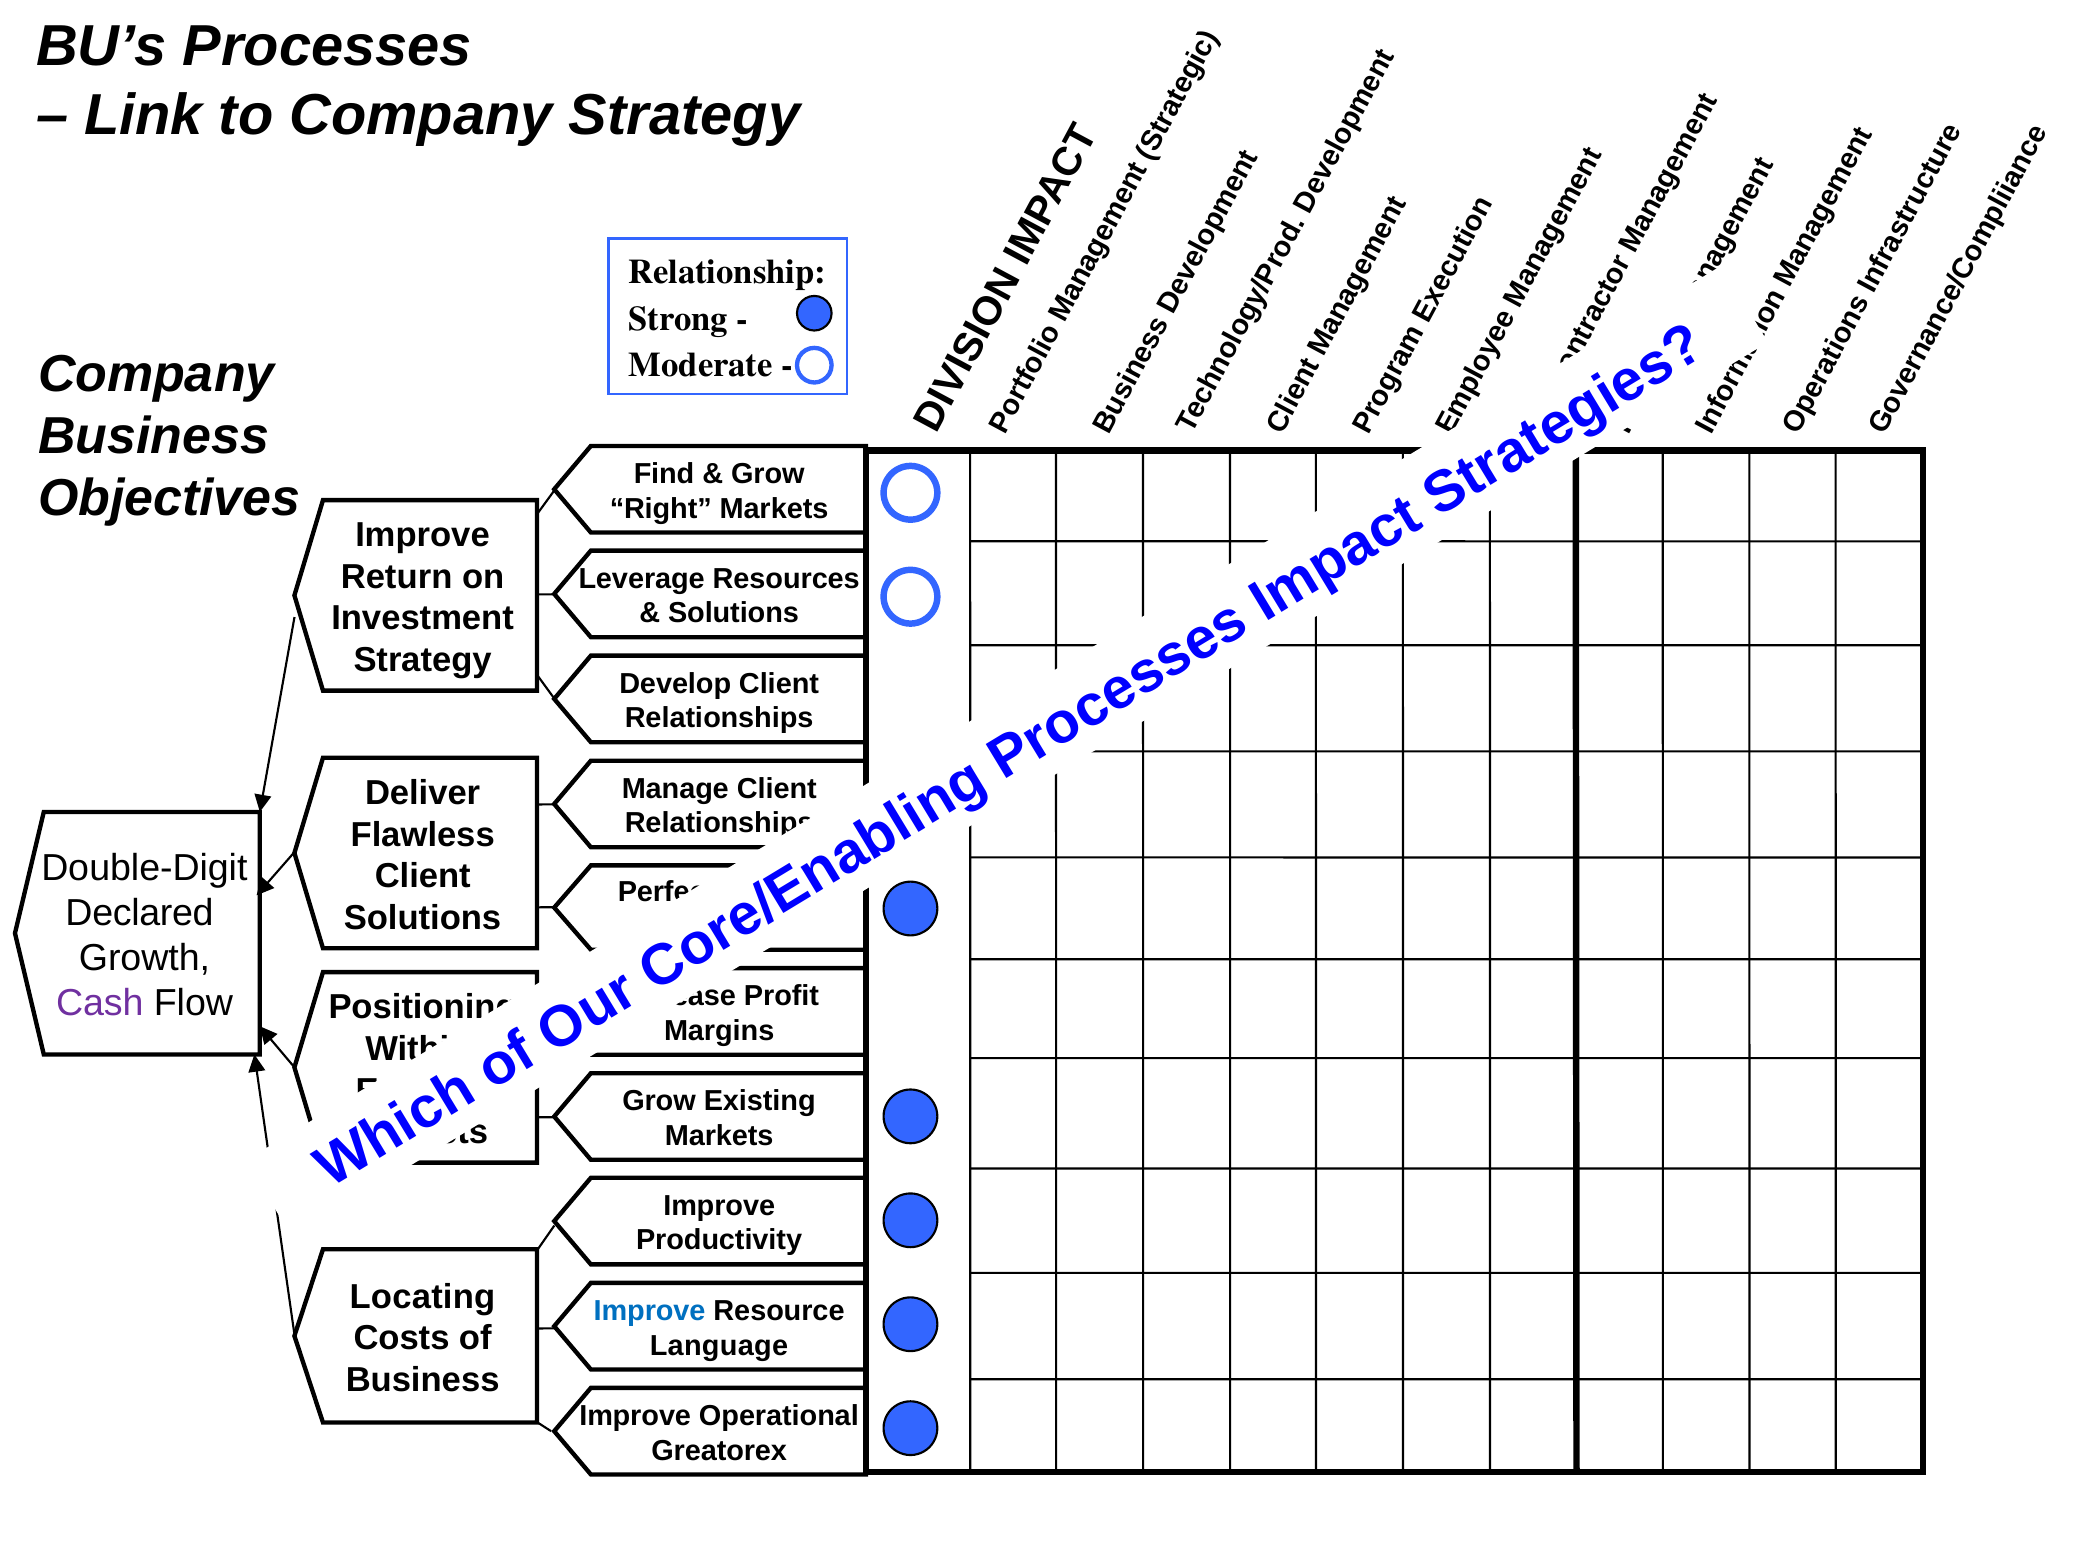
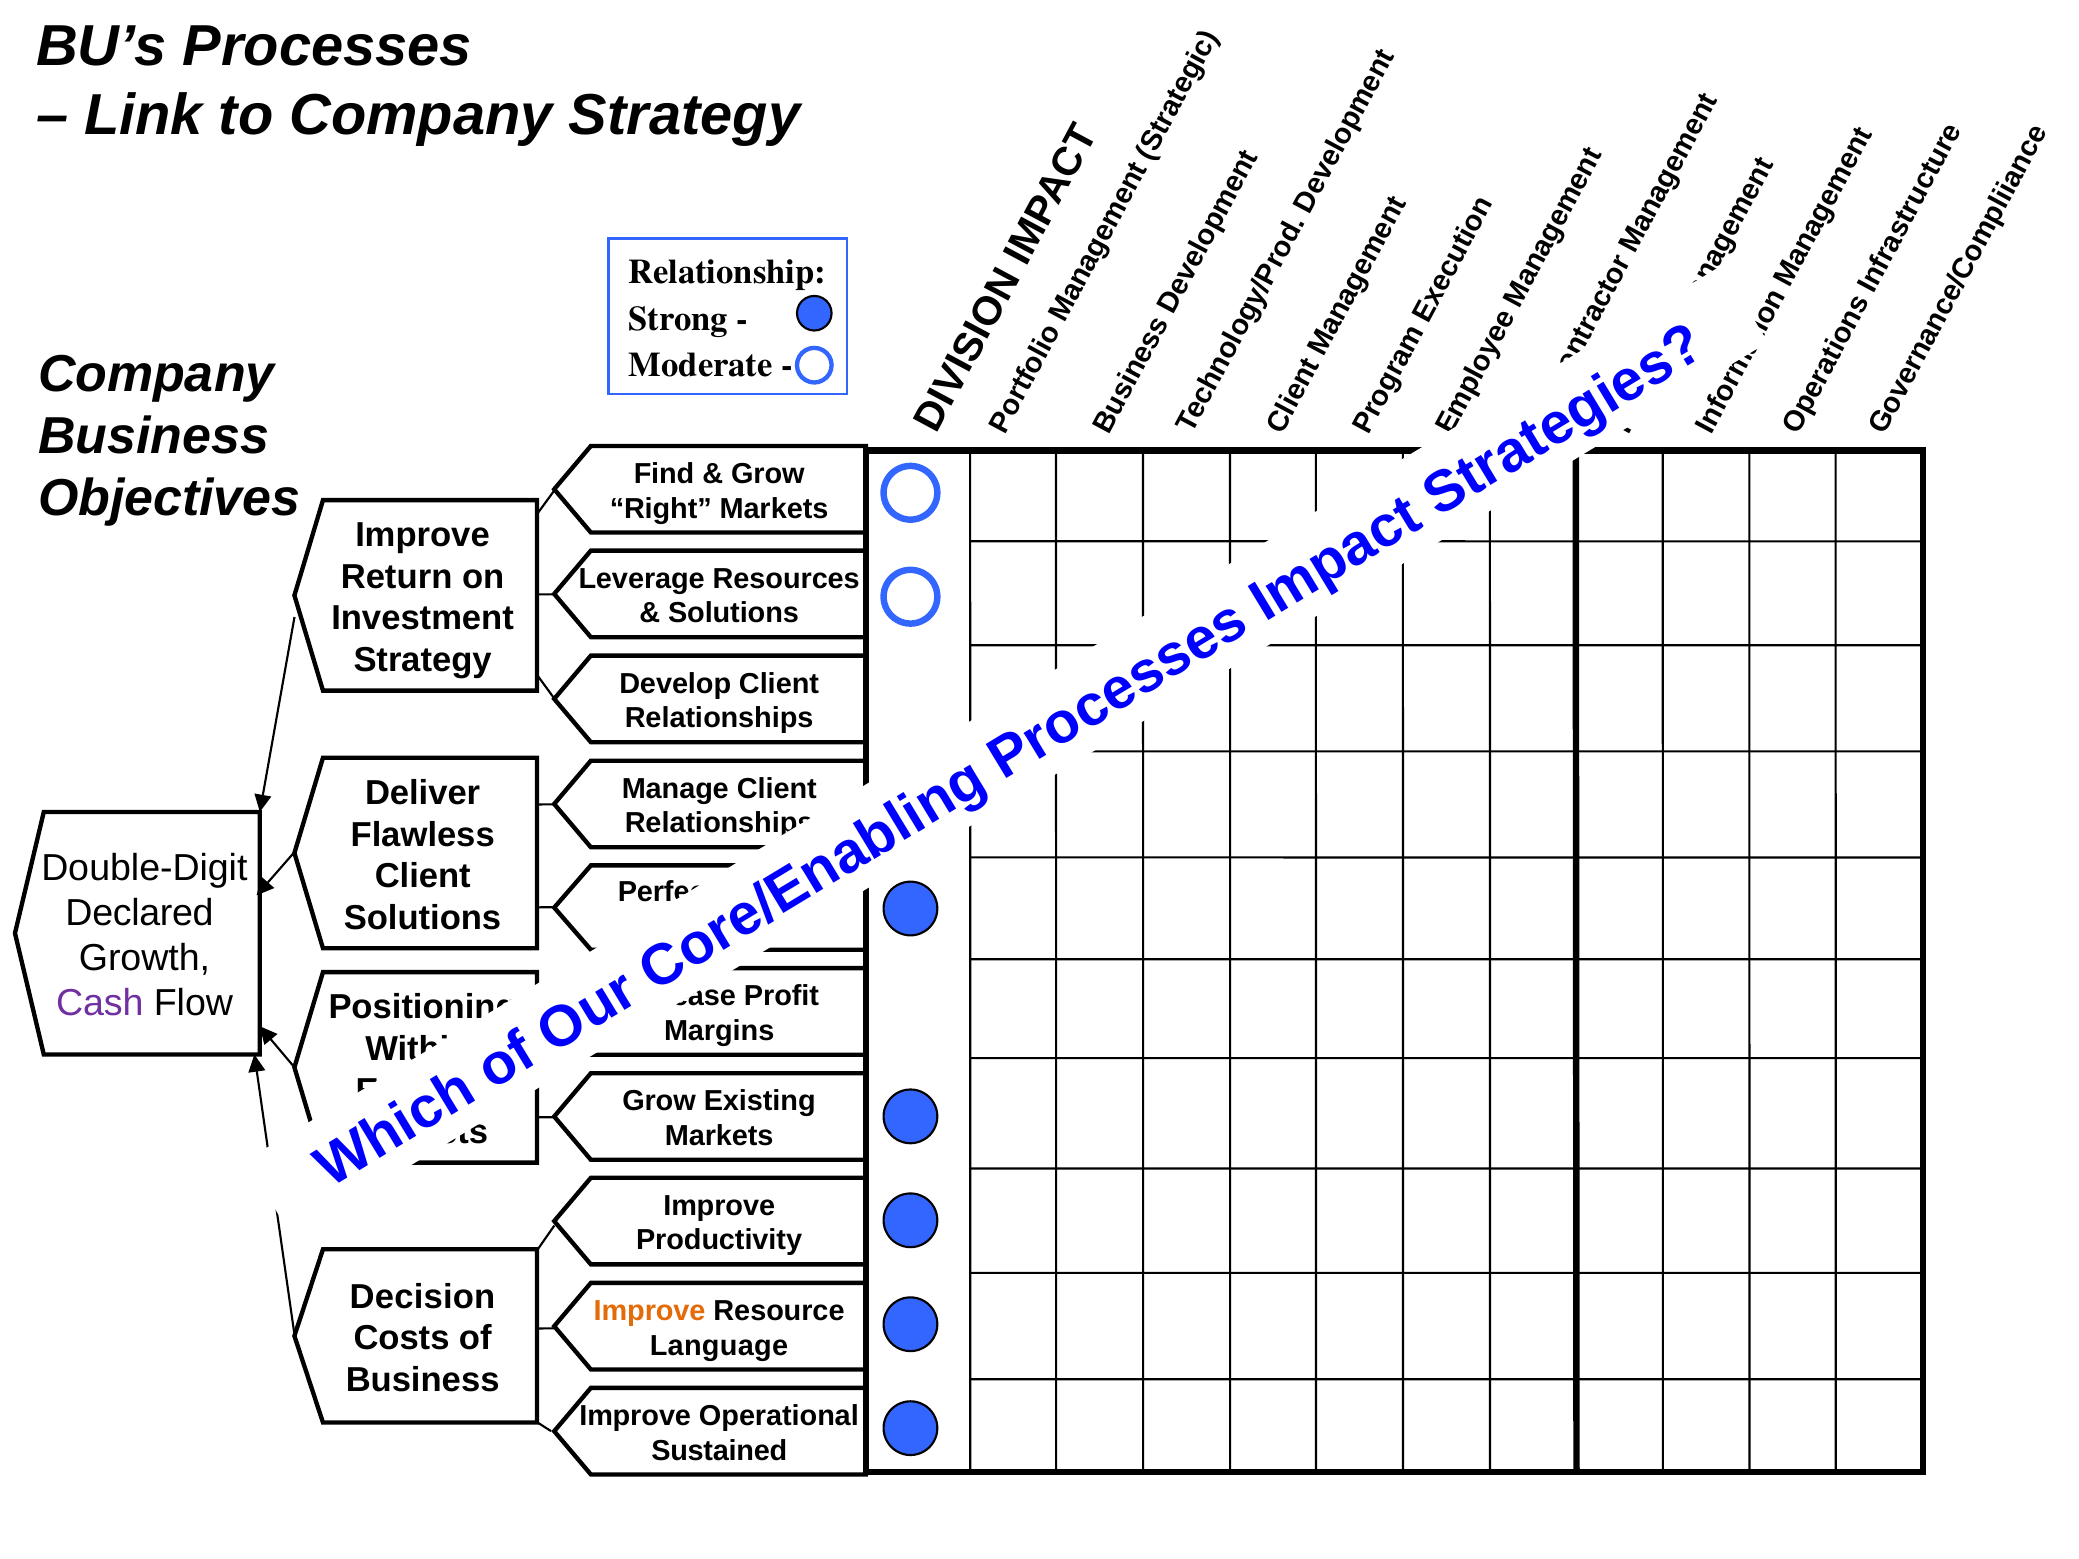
Locating: Locating -> Decision (422, 1297)
Improve colour: blue -> orange (650, 1311)
Greatorex: Greatorex -> Sustained (719, 1451)
